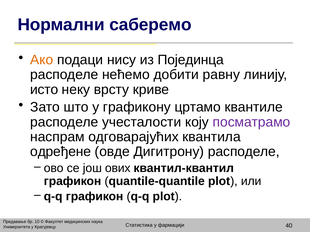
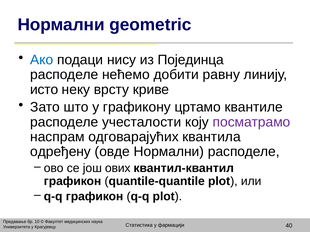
саберемо: саберемо -> geometric (150, 25)
Aко colour: orange -> blue (42, 60)
одређене: одређене -> одређену (61, 152)
овде Дигитрону: Дигитрону -> Нормални (169, 152)
